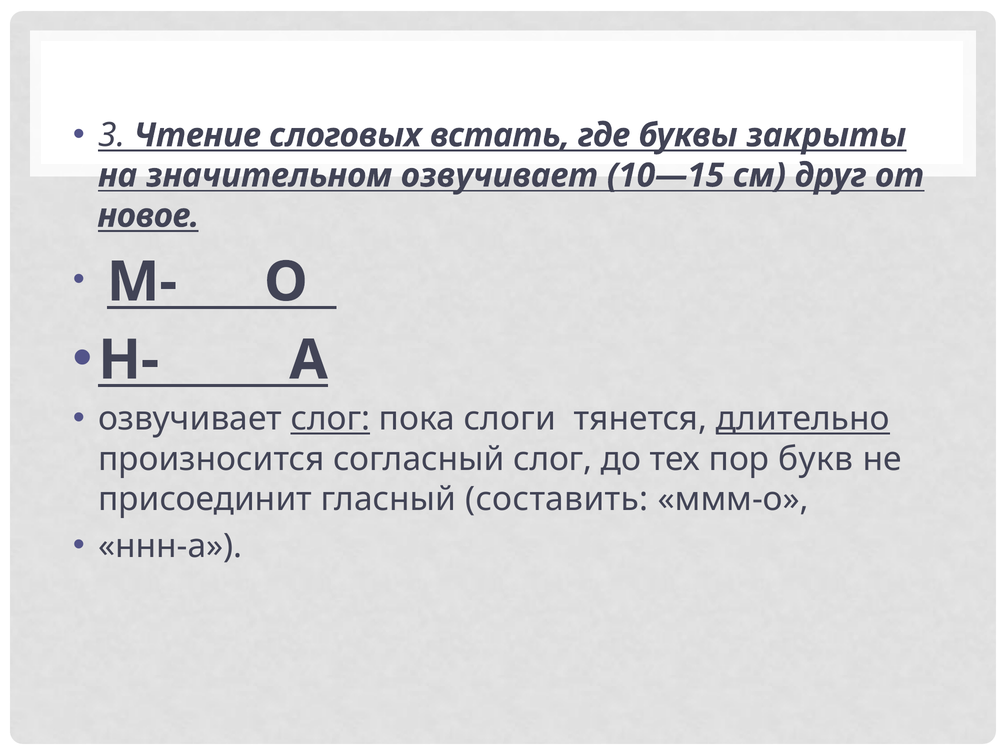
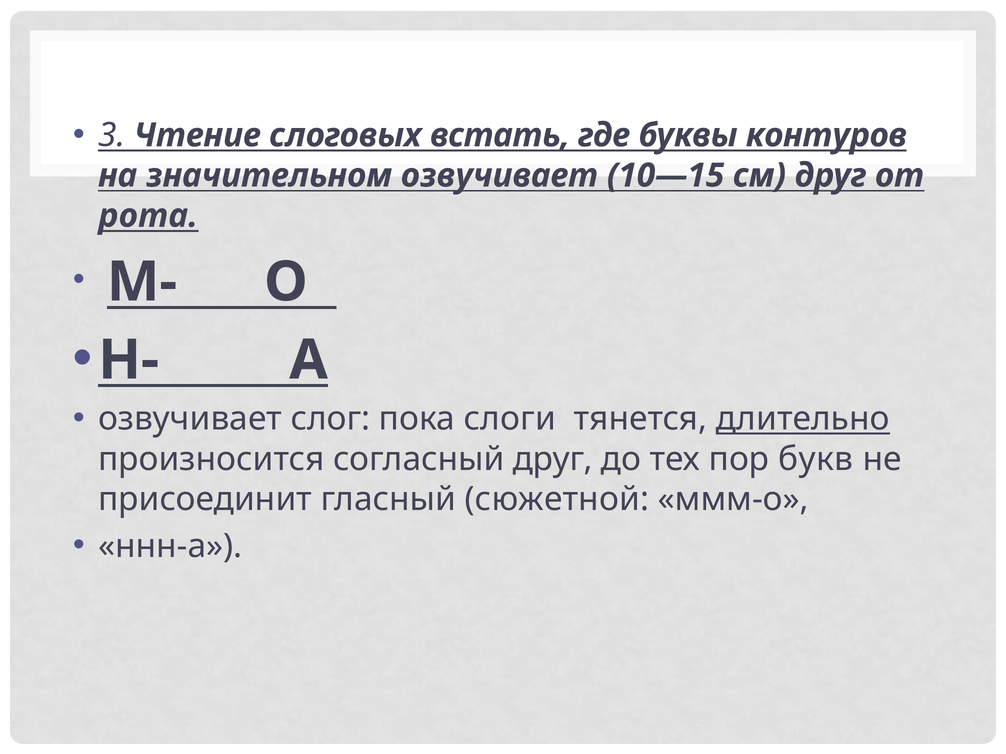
закрыты: закрыты -> контуров (826, 135)
новое: новое -> рота (148, 216)
слог underline: present -> none (330, 419)
согласный слог: слог -> друг (553, 459)
составить: составить -> сюжетной (557, 500)
